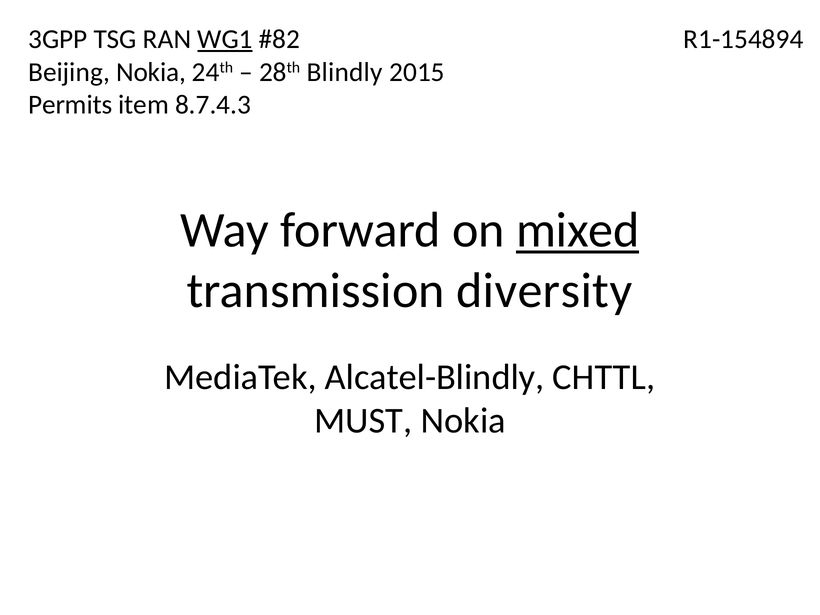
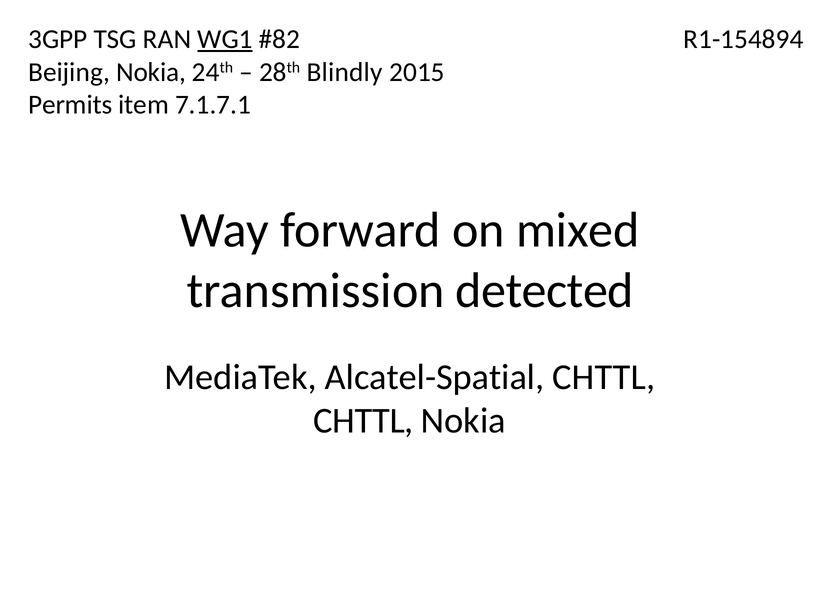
8.7.4.3: 8.7.4.3 -> 7.1.7.1 (213, 105)
mixed underline: present -> none (578, 230)
diversity: diversity -> detected (545, 291)
Alcatel-Blindly: Alcatel-Blindly -> Alcatel-Spatial (435, 377)
MUST: MUST -> CHTTL (363, 421)
